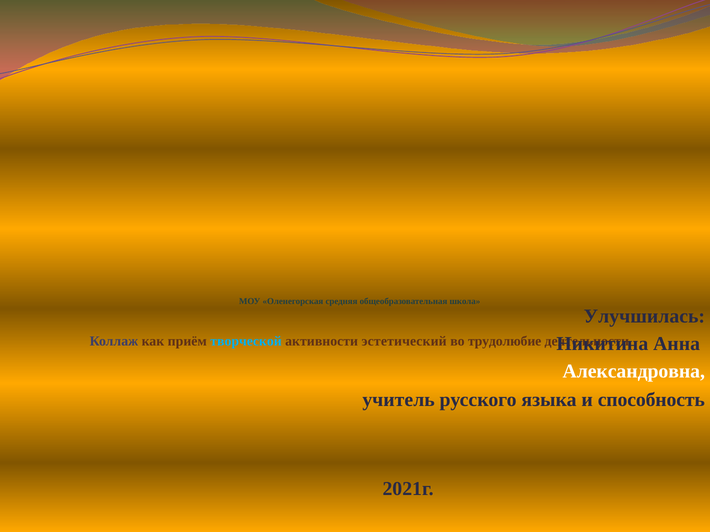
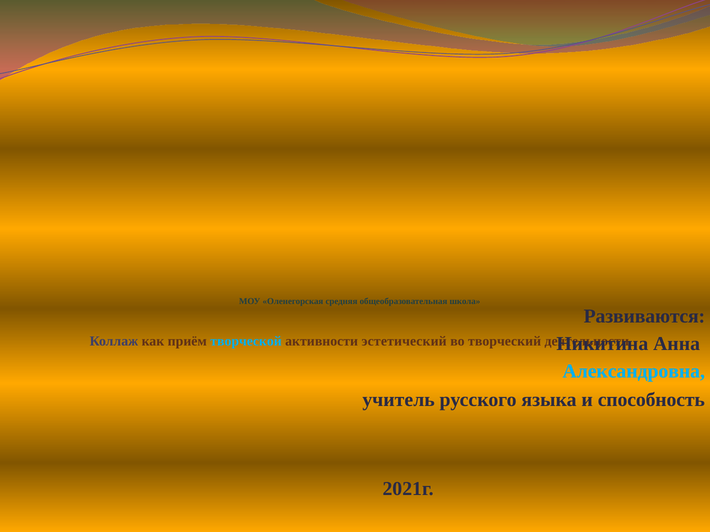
Улучшилась: Улучшилась -> Развиваются (644, 317)
трудолюбие: трудолюбие -> творческий (505, 342)
Александровна colour: white -> light blue (634, 372)
